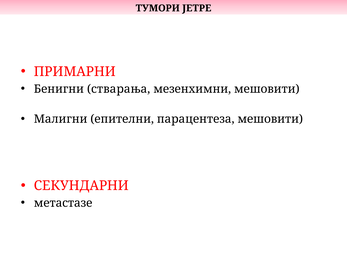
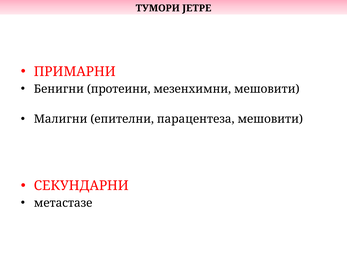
стварања: стварања -> протеини (119, 89)
